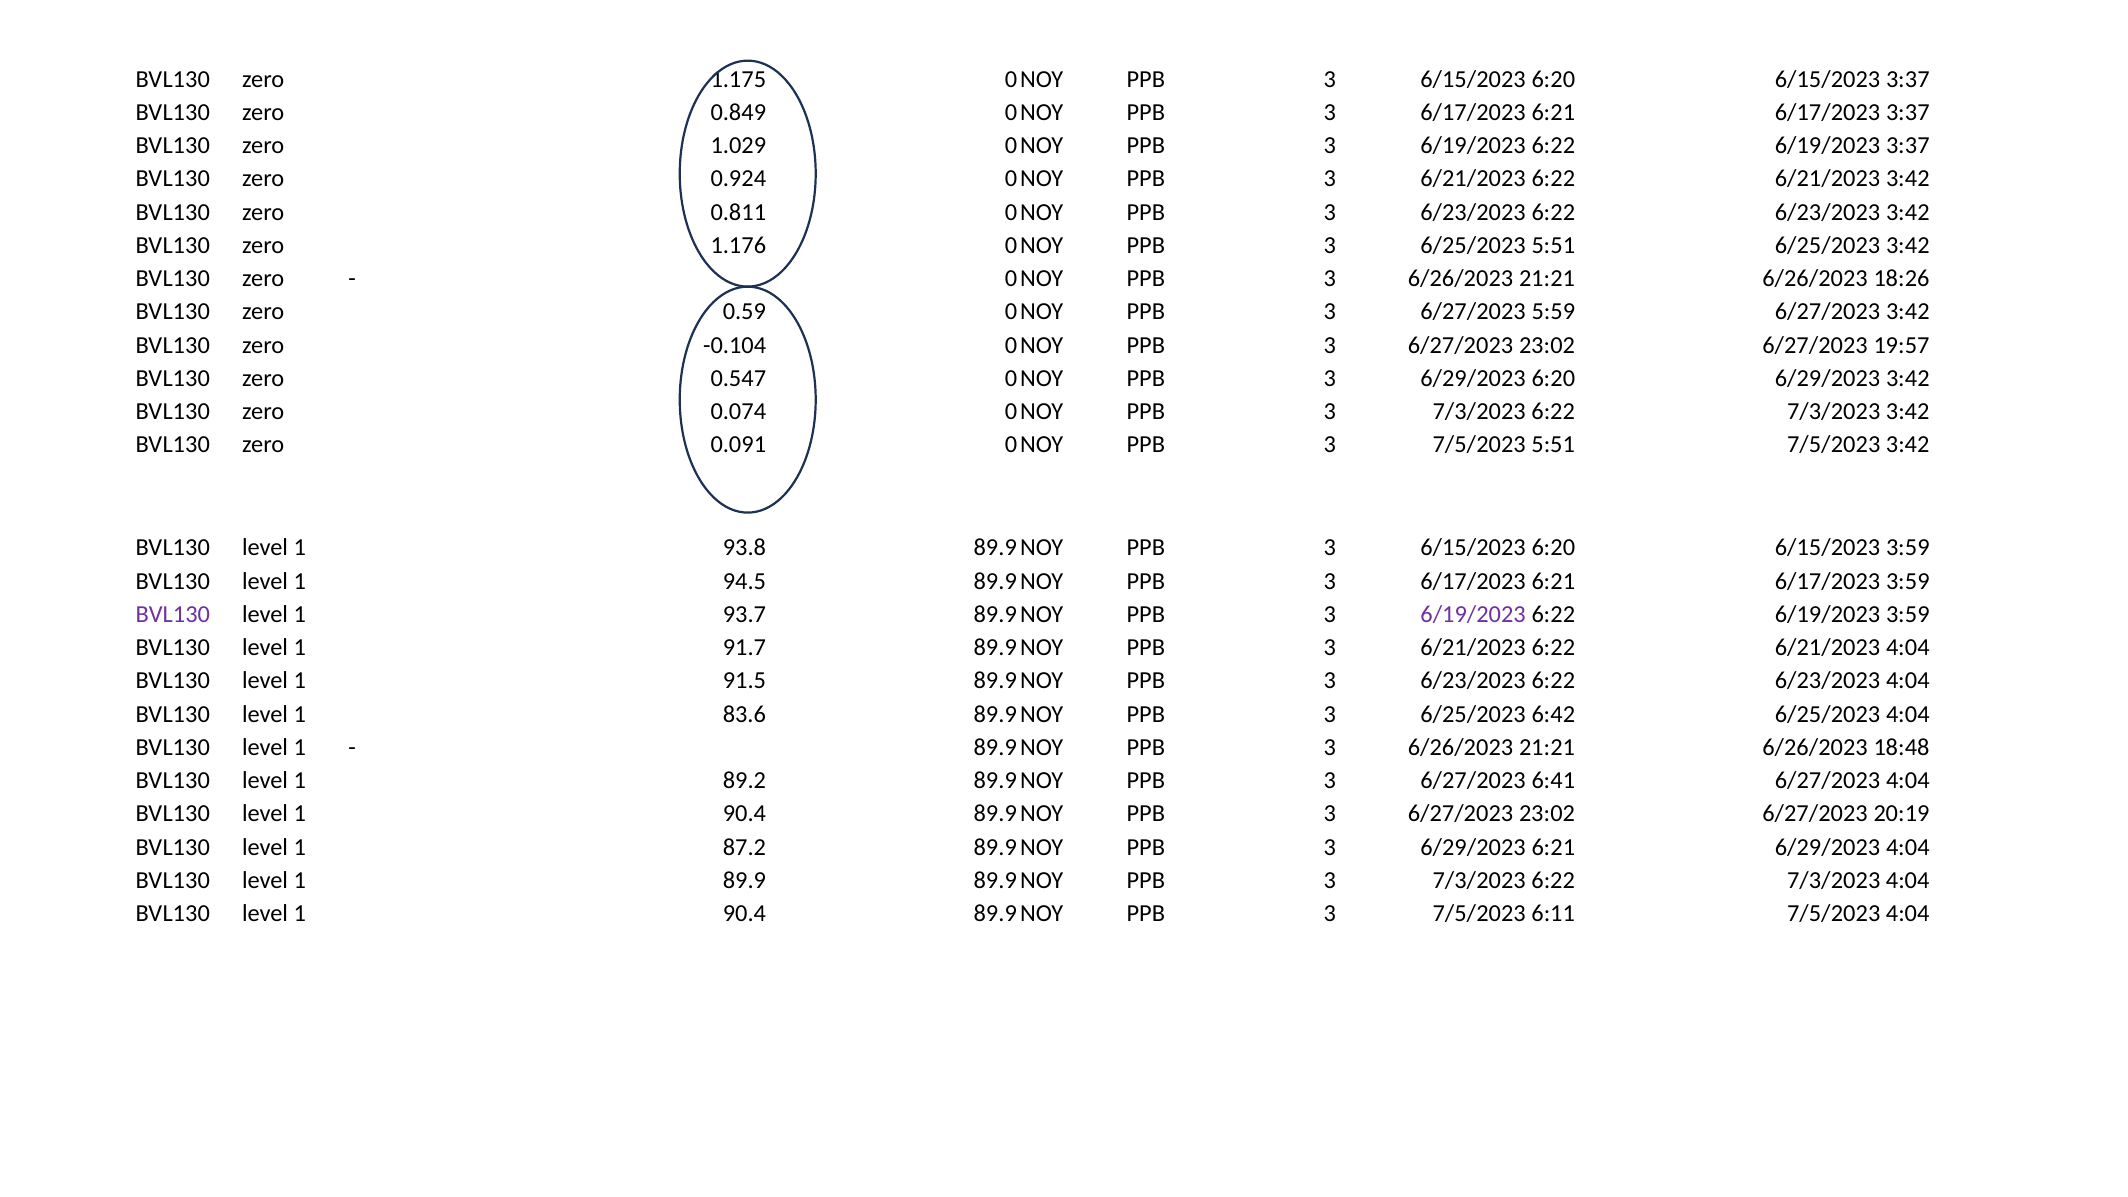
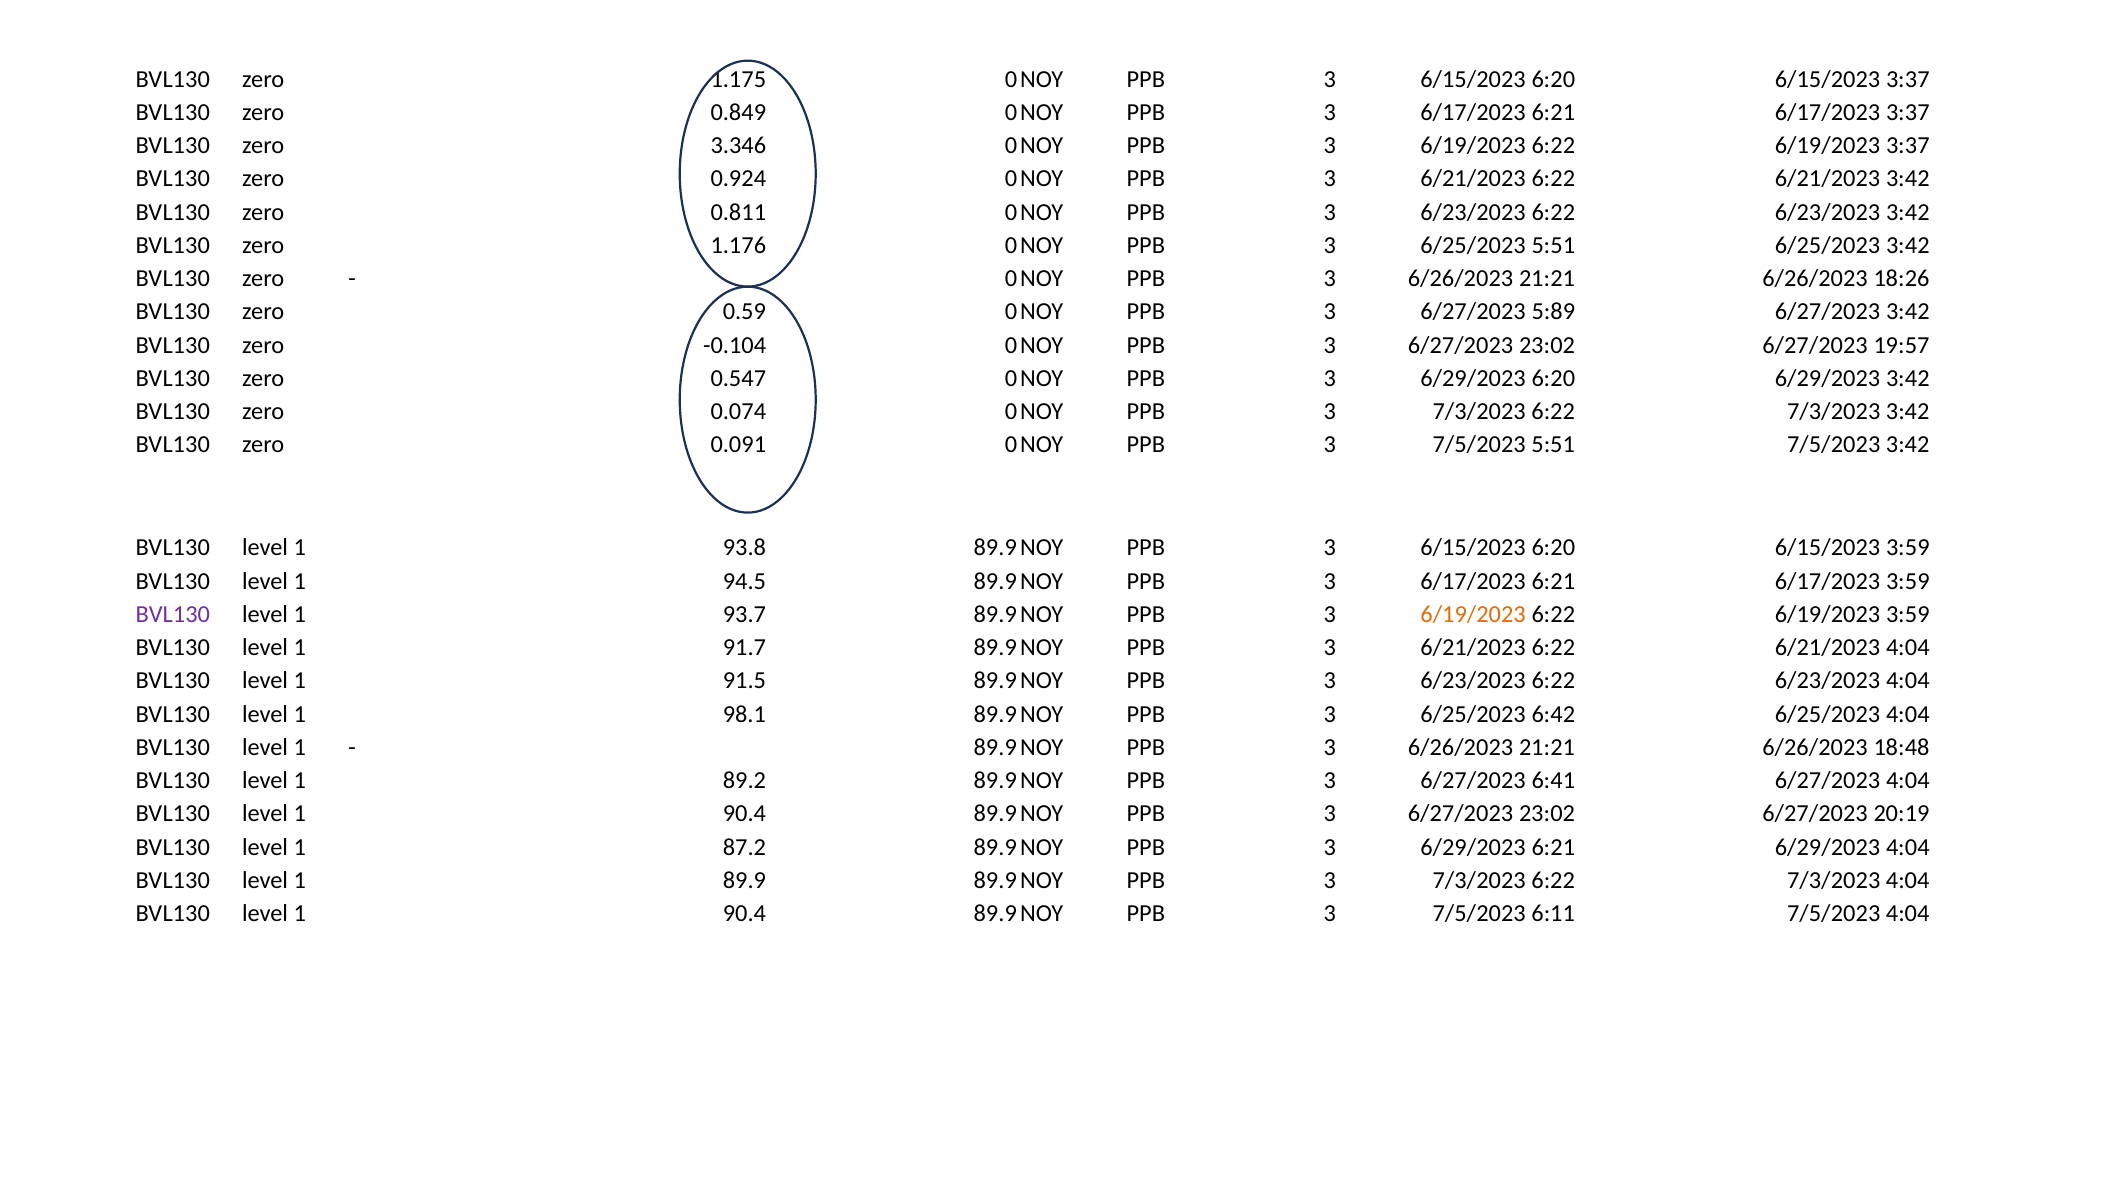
1.029: 1.029 -> 3.346 (738, 146)
5:59: 5:59 -> 5:89 (1553, 312)
6/19/2023 colour: purple -> orange (1473, 614)
83.6: 83.6 -> 98.1 (744, 714)
